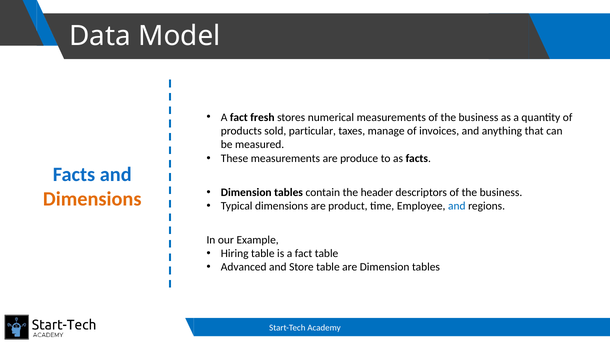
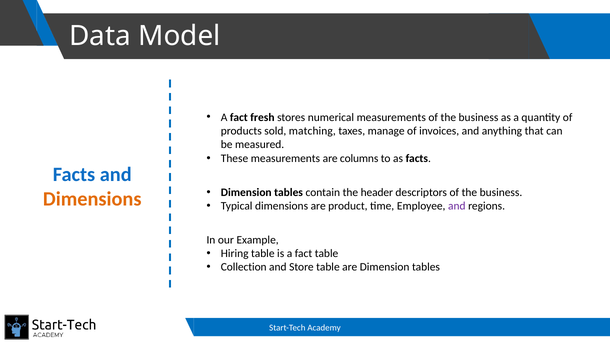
particular: particular -> matching (312, 131)
produce: produce -> columns (359, 158)
and colour: blue -> purple (457, 206)
Advanced: Advanced -> Collection (244, 267)
